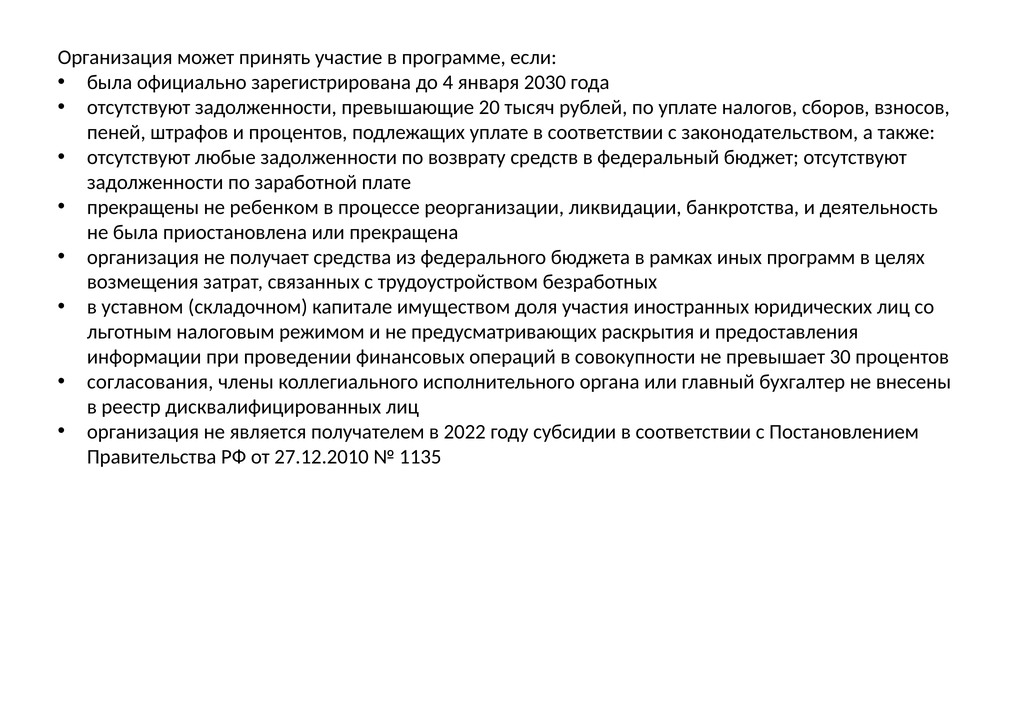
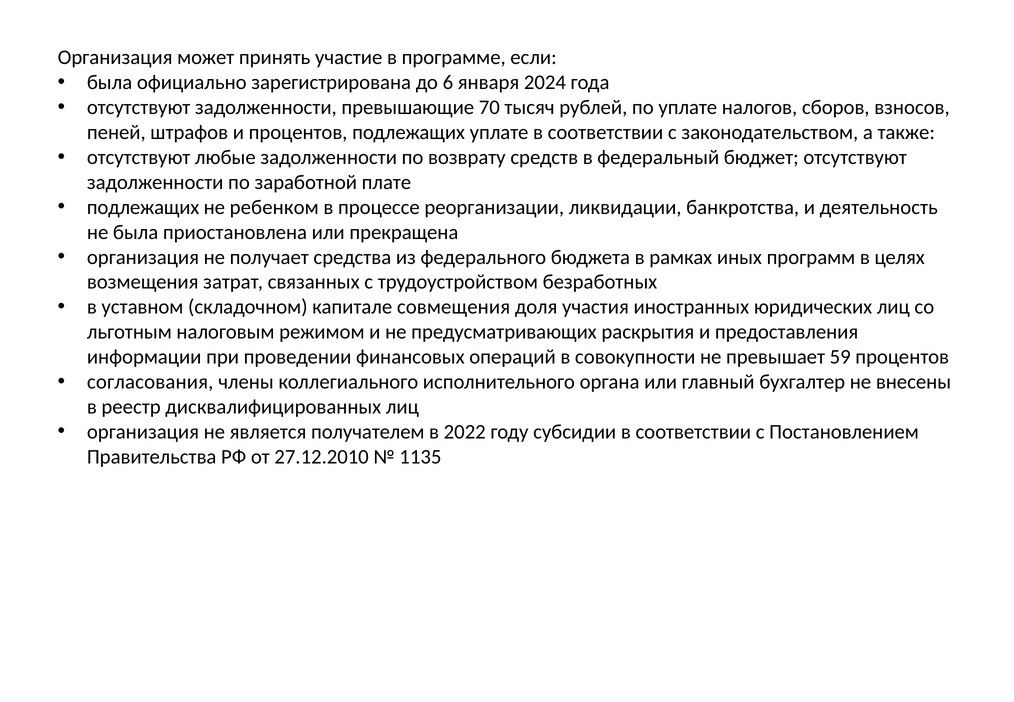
4: 4 -> 6 (448, 83)
2030: 2030 -> 2024 (545, 83)
20: 20 -> 70 (489, 107)
прекращены: прекращены -> подлежащих (143, 207)
имуществом: имуществом -> совмещения (454, 307)
30: 30 -> 59 (840, 357)
